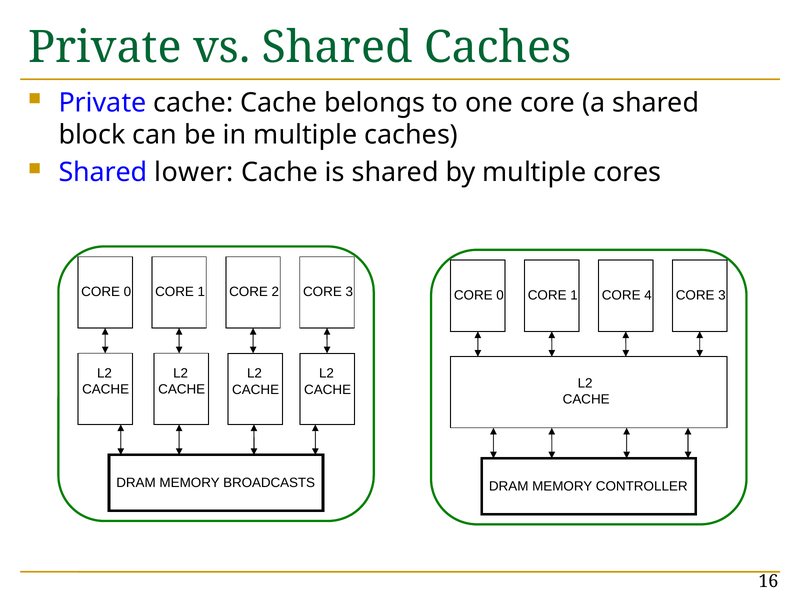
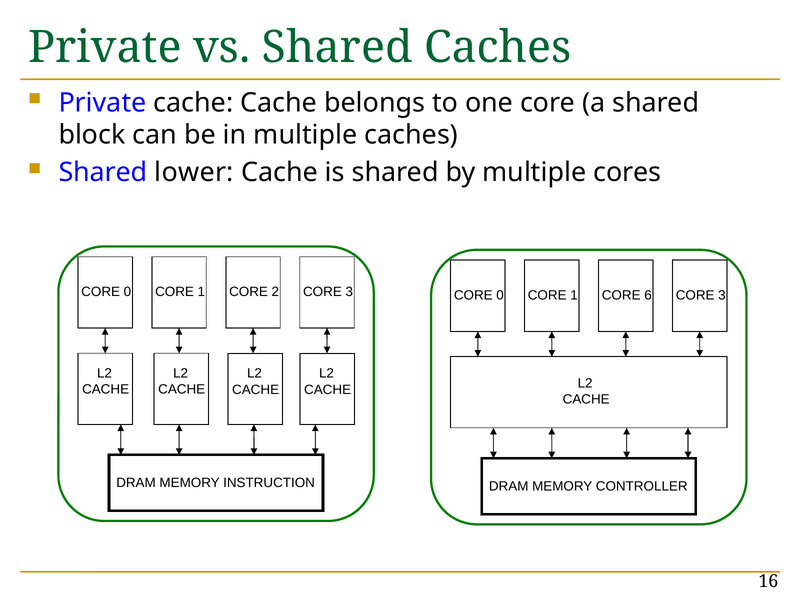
4: 4 -> 6 (648, 296)
BROADCASTS: BROADCASTS -> INSTRUCTION (269, 483)
